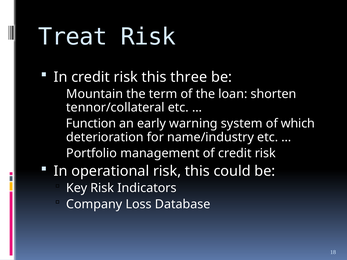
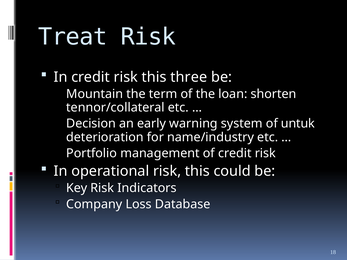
Function: Function -> Decision (91, 124)
which: which -> untuk (298, 124)
